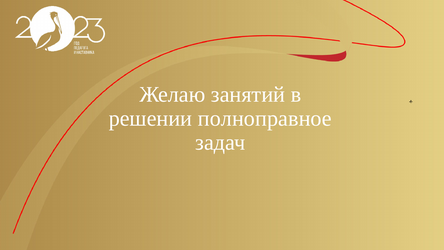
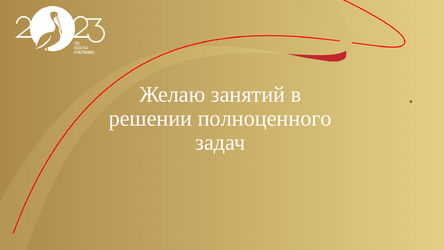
полноправное: полноправное -> полноценного (265, 118)
